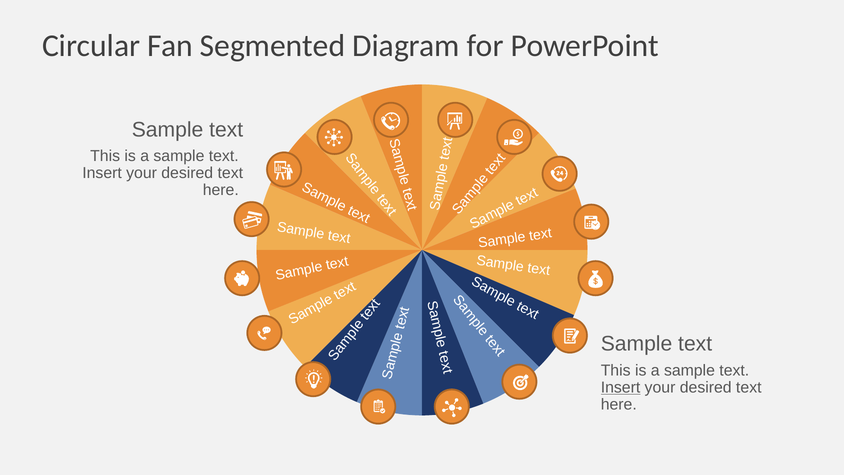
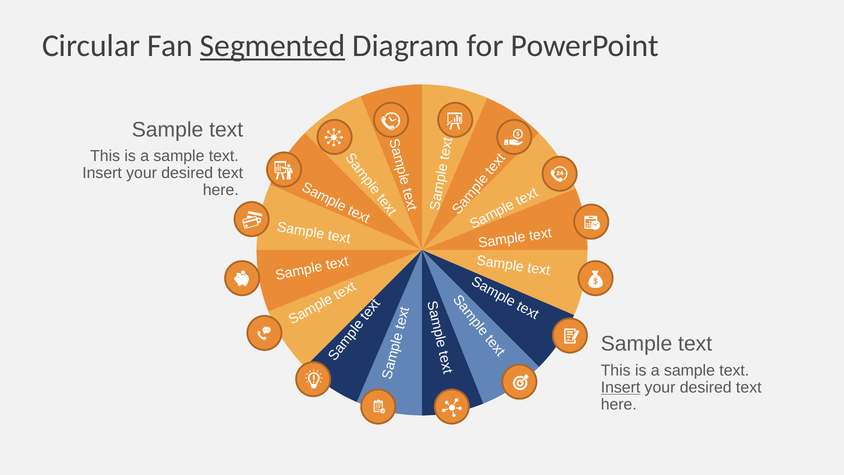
Segmented underline: none -> present (273, 46)
